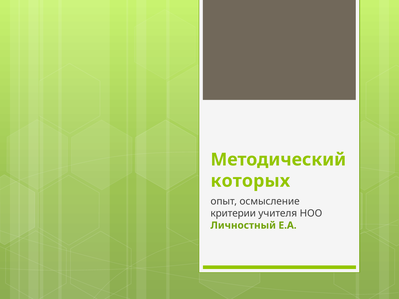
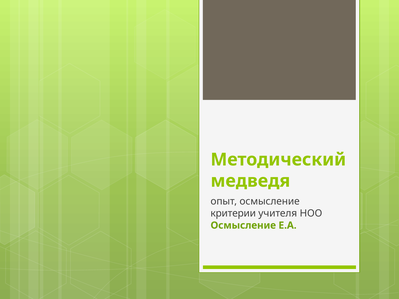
которых: которых -> медведя (250, 181)
Личностный: Личностный -> Осмысление (243, 226)
